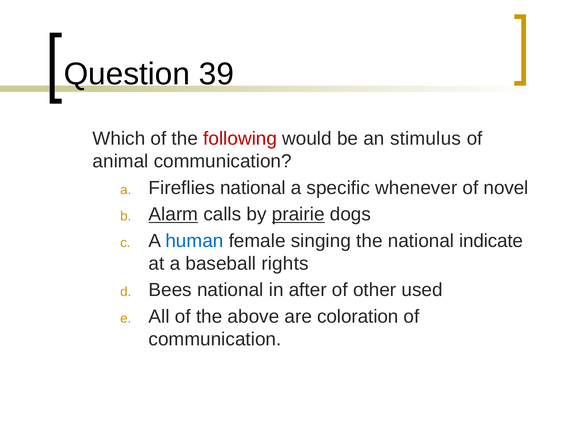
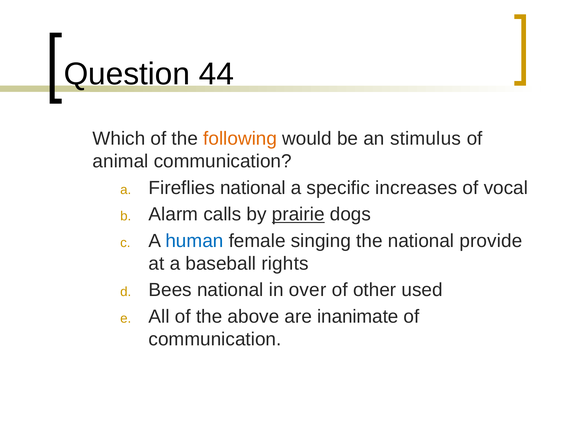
39: 39 -> 44 (216, 74)
following colour: red -> orange (240, 139)
whenever: whenever -> increases (416, 188)
novel: novel -> vocal (506, 188)
Alarm underline: present -> none (173, 215)
indicate: indicate -> provide (491, 241)
after: after -> over (308, 291)
coloration: coloration -> inanimate (358, 317)
